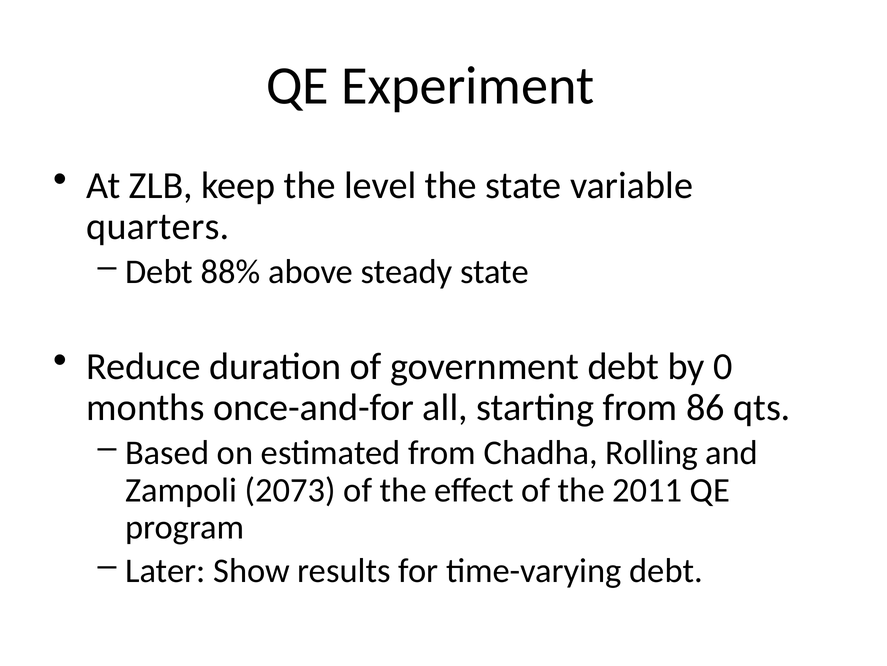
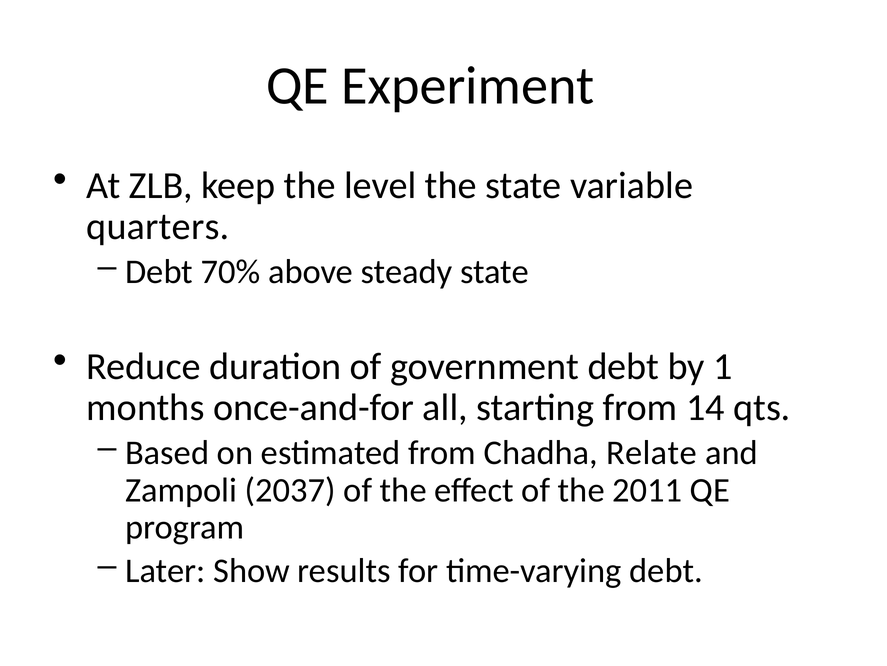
88%: 88% -> 70% (231, 272)
0: 0 -> 1 (723, 366)
86: 86 -> 14 (705, 407)
Rolling: Rolling -> Relate (651, 452)
2073: 2073 -> 2037 (290, 490)
